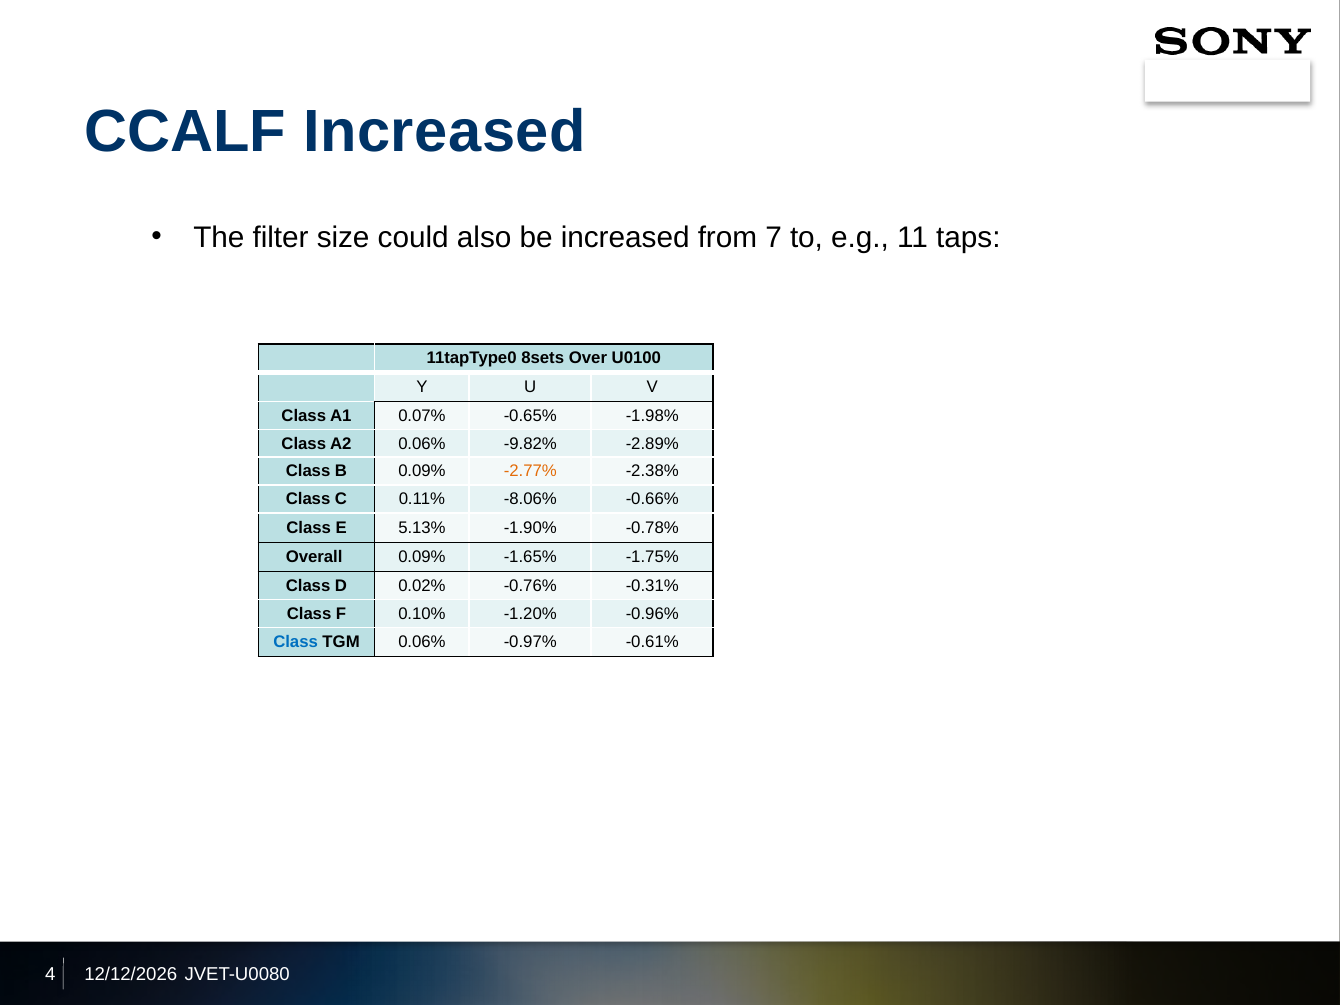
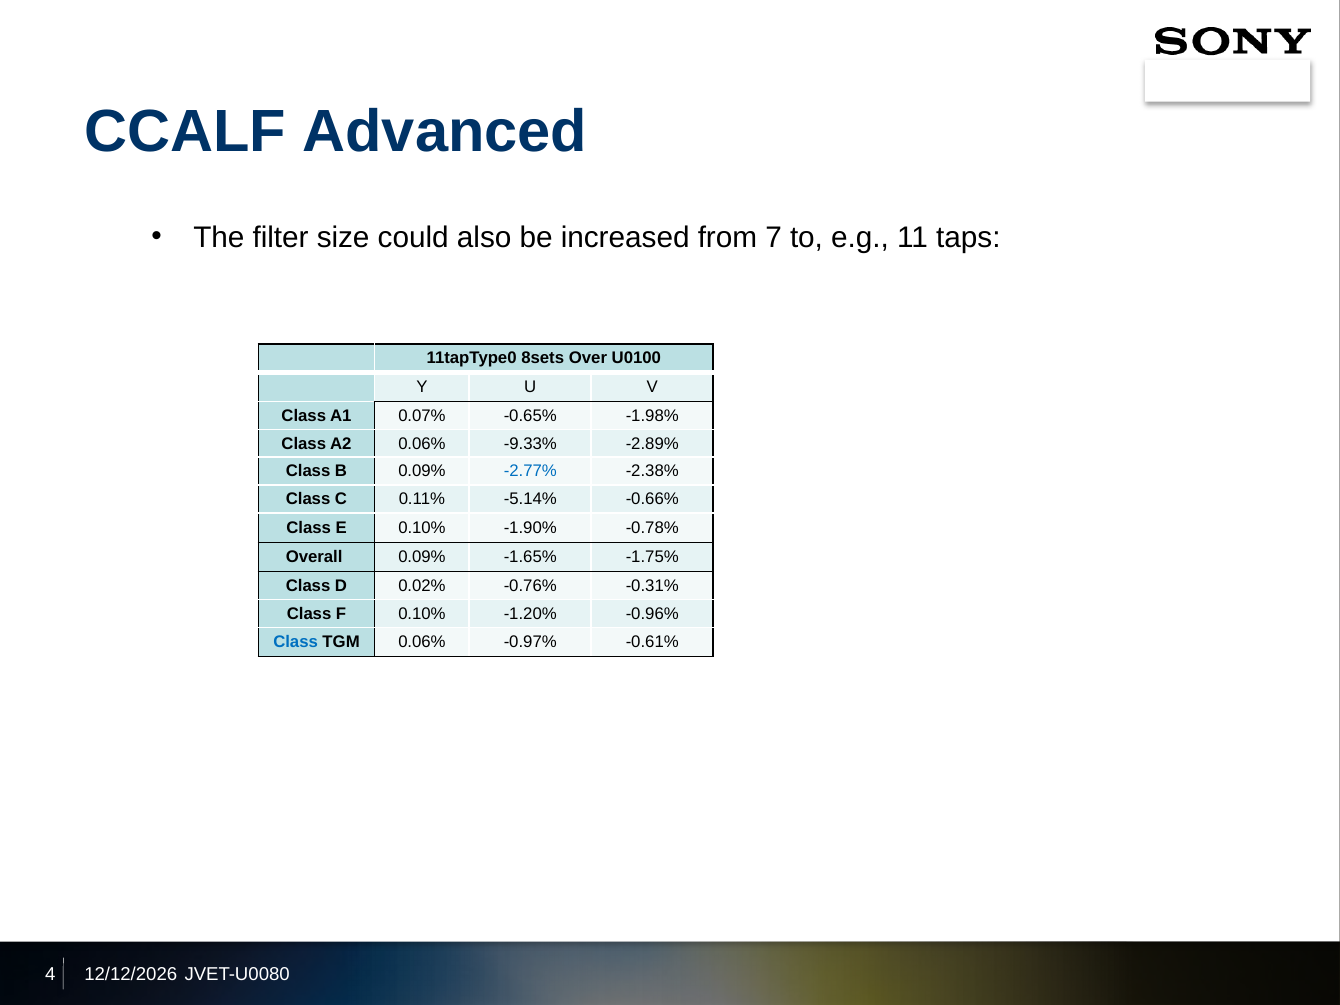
CCALF Increased: Increased -> Advanced (445, 132)
-9.82%: -9.82% -> -9.33% (530, 444)
-2.77% colour: orange -> blue (530, 471)
-8.06%: -8.06% -> -5.14% (530, 499)
E 5.13%: 5.13% -> 0.10% (422, 528)
